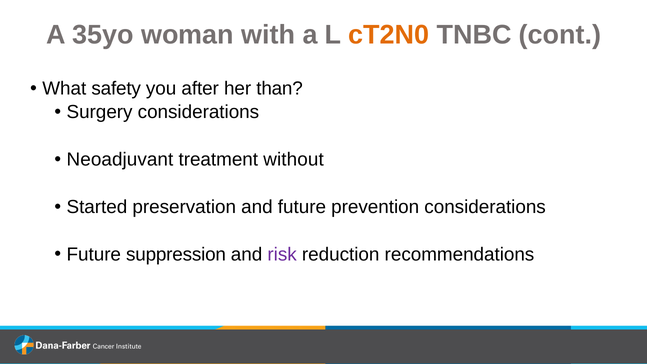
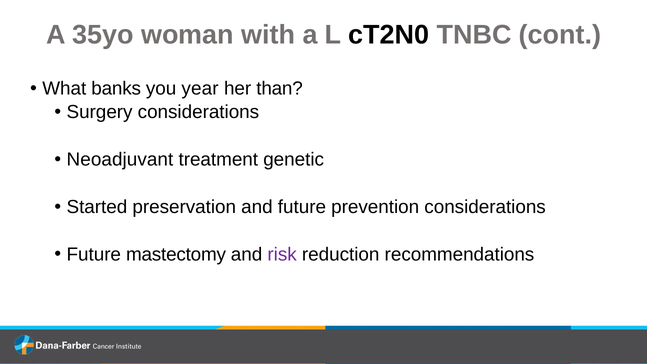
cT2N0 colour: orange -> black (389, 35)
safety: safety -> banks (116, 88)
after: after -> year (200, 88)
without: without -> genetic (294, 160)
suppression: suppression -> mastectomy (176, 254)
